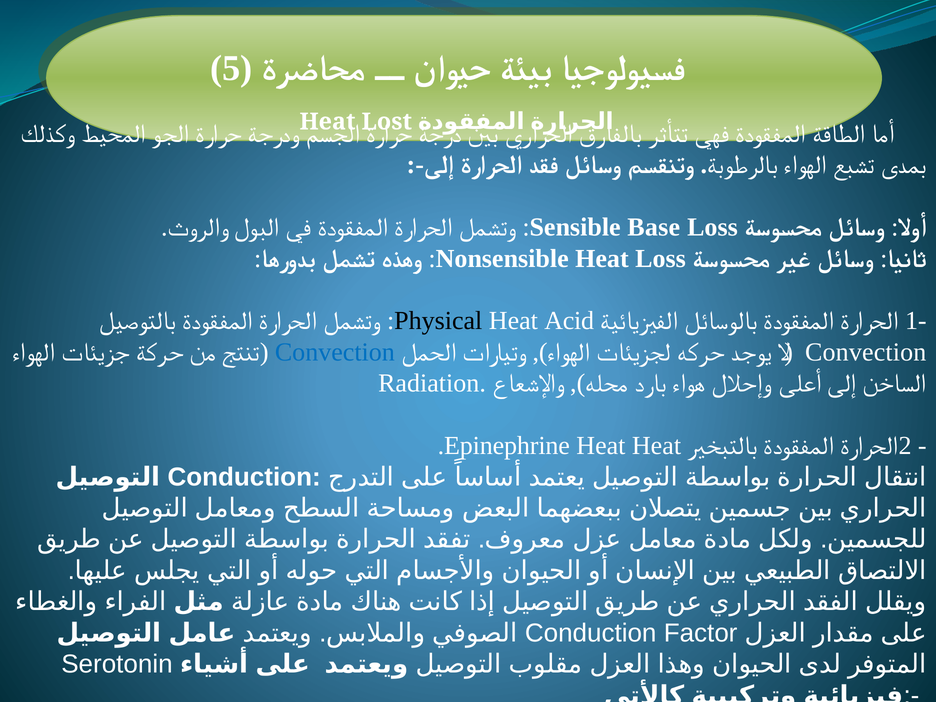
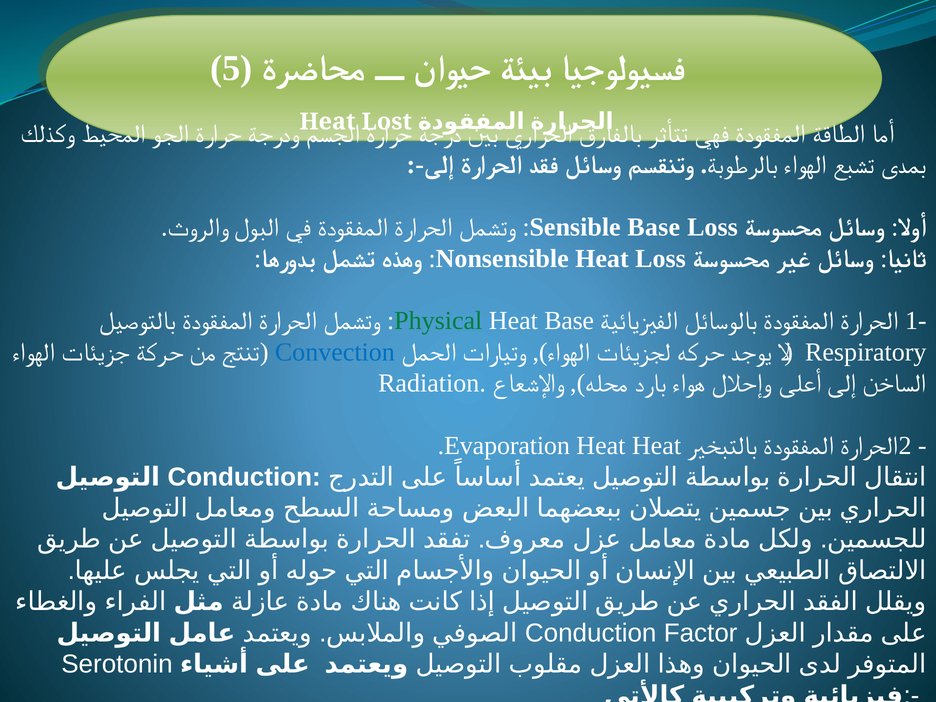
Physical colour: black -> green (438, 321)
Heat Acid: Acid -> Base (569, 321)
Convection: Convection -> Respiratory (866, 352)
Epinephrine: Epinephrine -> Evaporation (507, 446)
